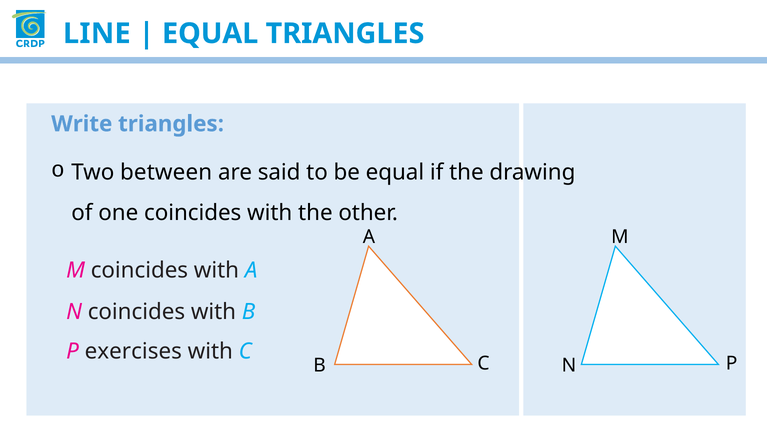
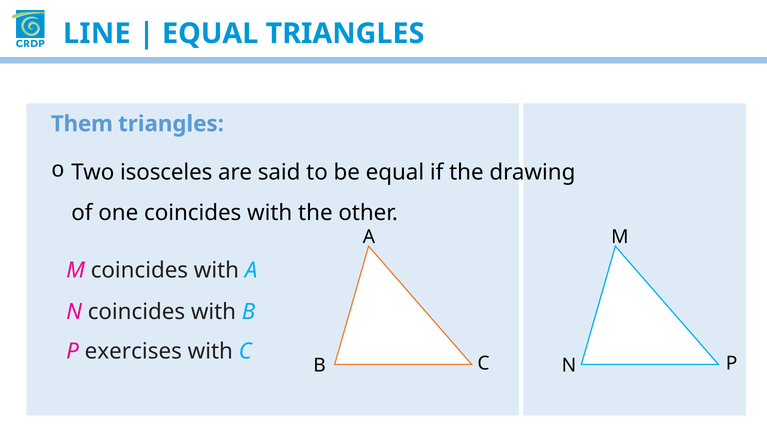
Write: Write -> Them (82, 124)
between: between -> isosceles (166, 172)
